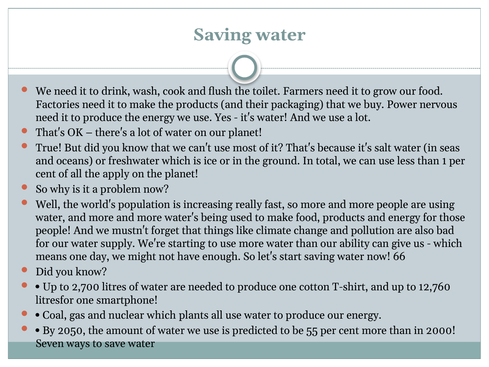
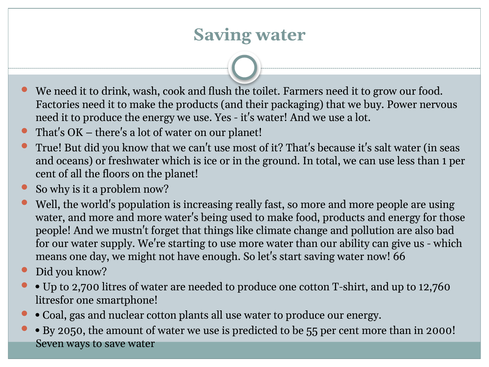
apply: apply -> floors (116, 174)
nuclear which: which -> cotton (162, 315)
